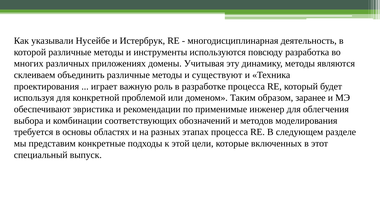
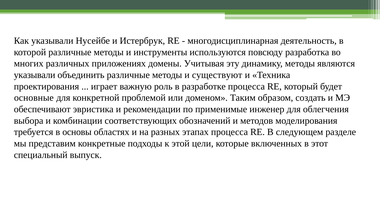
склеиваем: склеиваем -> указывали (35, 75)
используя: используя -> основные (34, 98)
заранее: заранее -> создать (310, 98)
